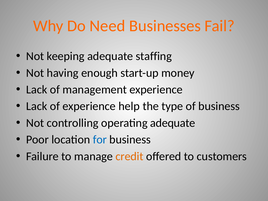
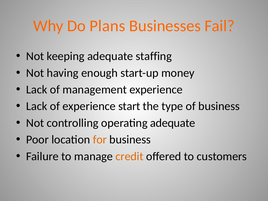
Need: Need -> Plans (107, 26)
help: help -> start (129, 106)
for colour: blue -> orange (100, 140)
